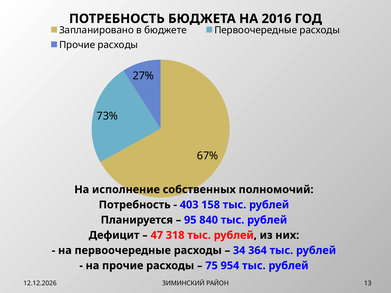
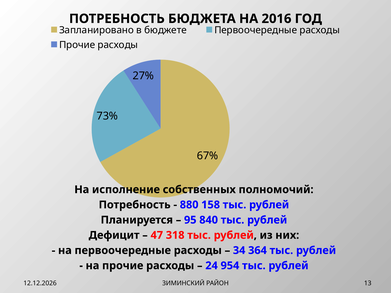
403: 403 -> 880 (189, 205)
75: 75 -> 24 (212, 266)
